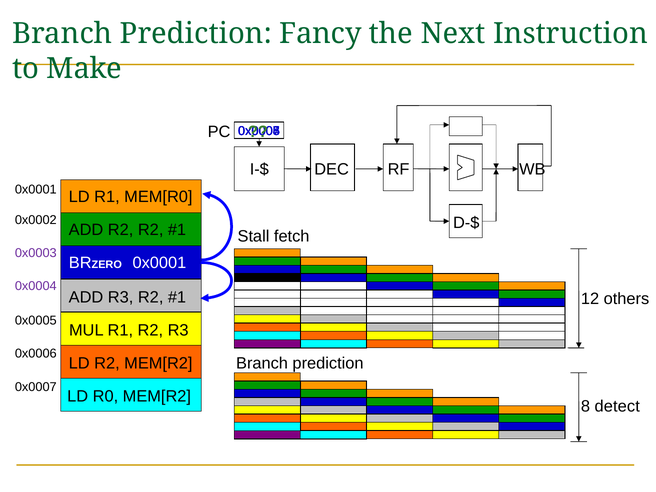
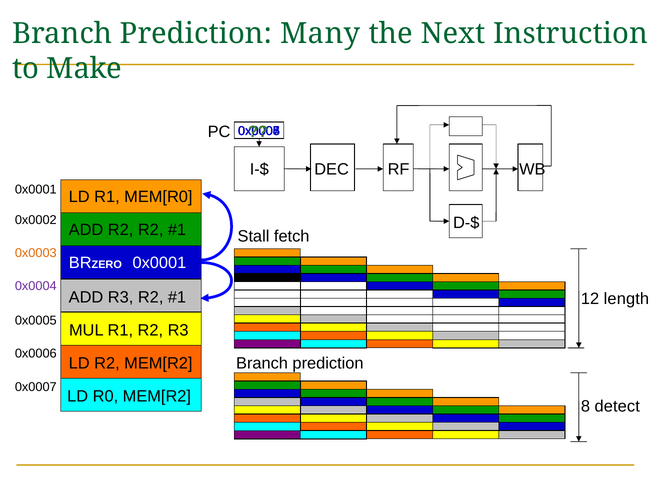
Fancy: Fancy -> Many (320, 34)
0x0003 colour: purple -> orange (36, 253)
others: others -> length (626, 299)
